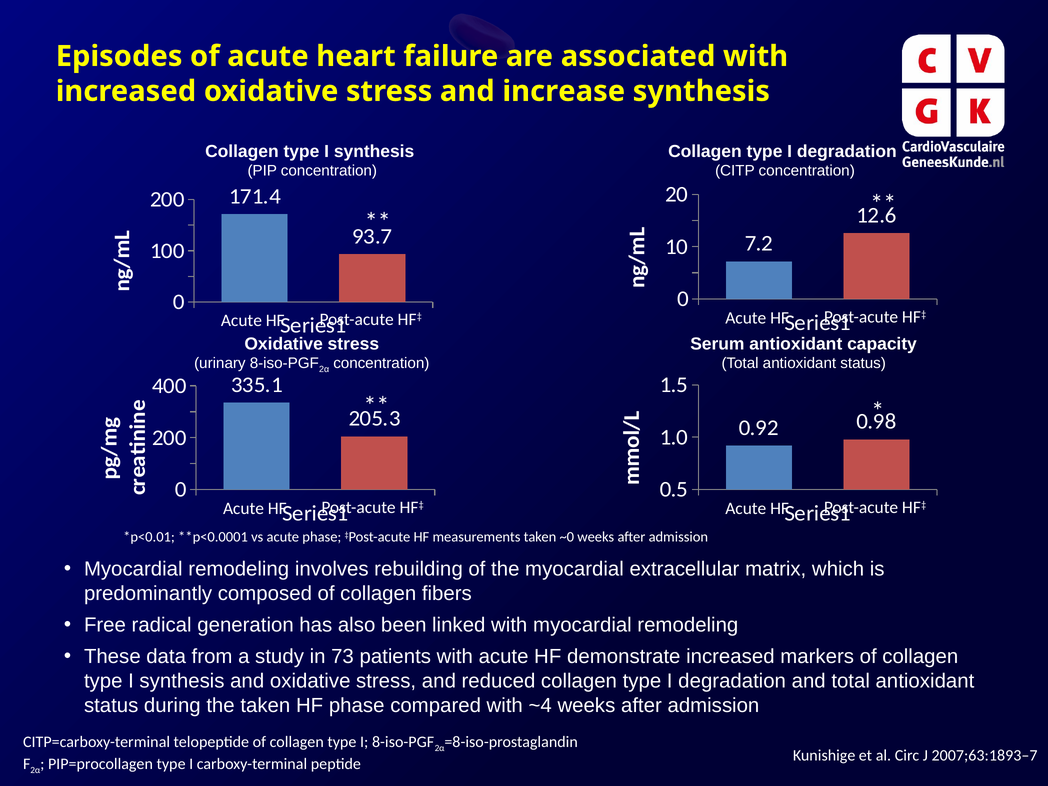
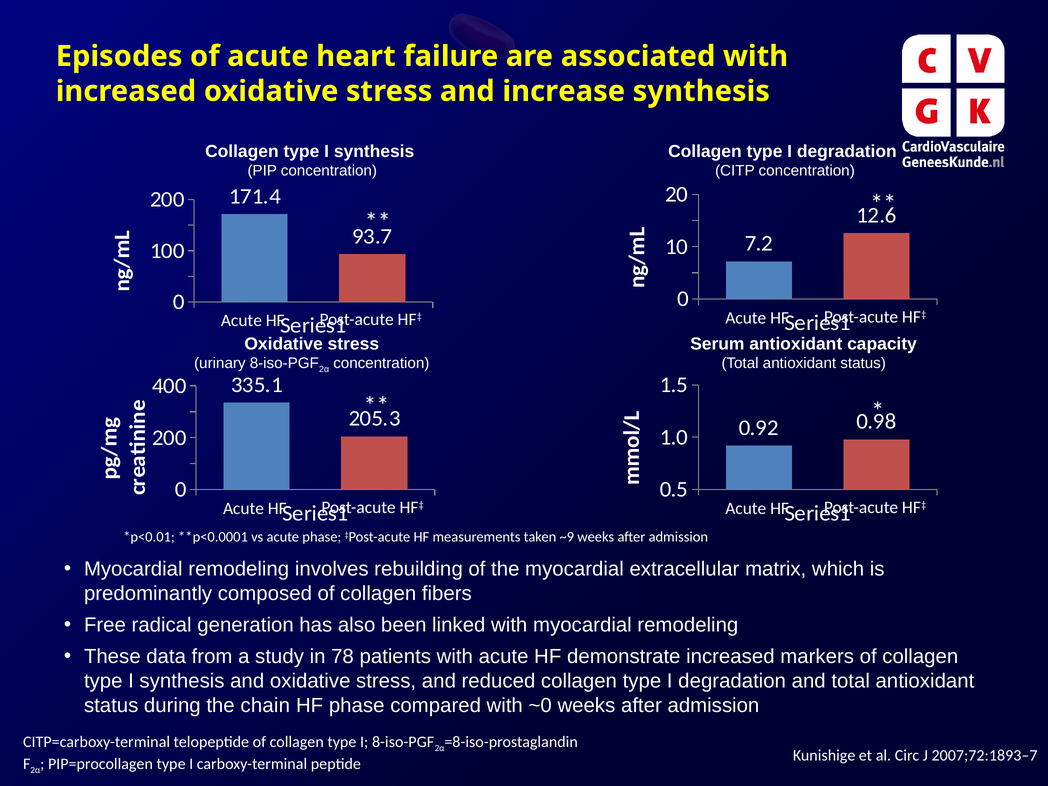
~0: ~0 -> ~9 (567, 537)
73: 73 -> 78 (342, 657)
the taken: taken -> chain (265, 706)
~4: ~4 -> ~0 (540, 706)
2007;63:1893–7: 2007;63:1893–7 -> 2007;72:1893–7 (985, 755)
